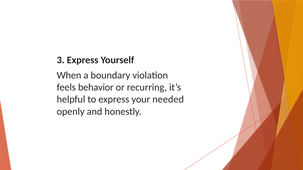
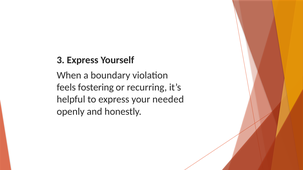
behavior: behavior -> fostering (96, 87)
